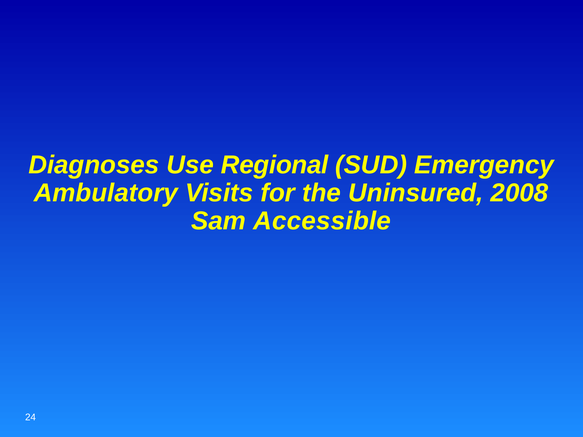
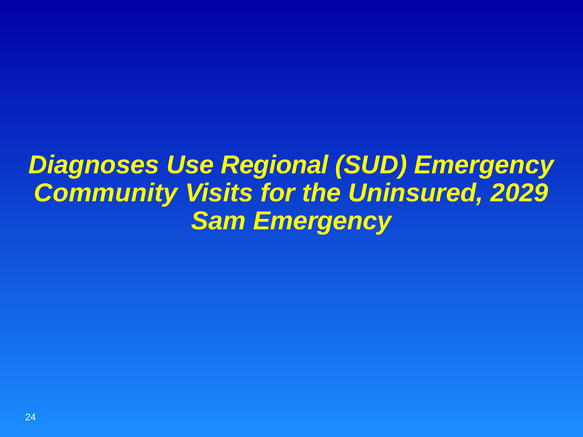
Ambulatory: Ambulatory -> Community (106, 193)
2008: 2008 -> 2029 (519, 193)
Sam Accessible: Accessible -> Emergency (322, 221)
